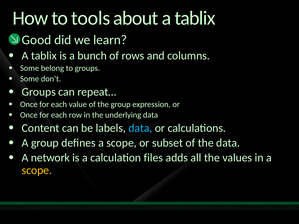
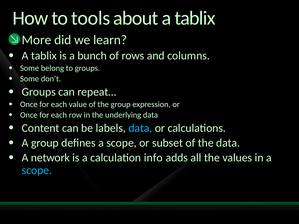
Good: Good -> More (37, 40)
files: files -> info (153, 158)
scope colour: yellow -> light blue (37, 170)
